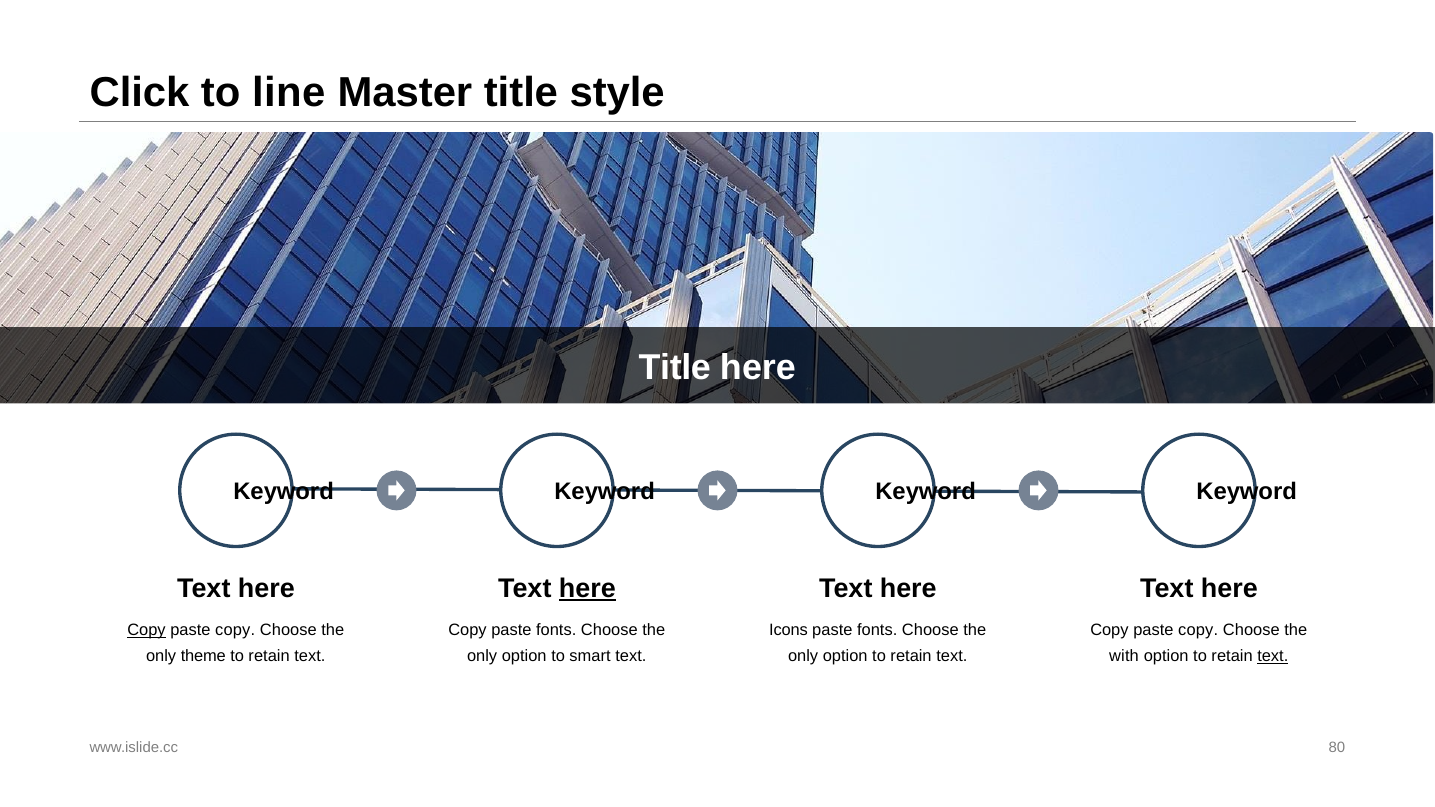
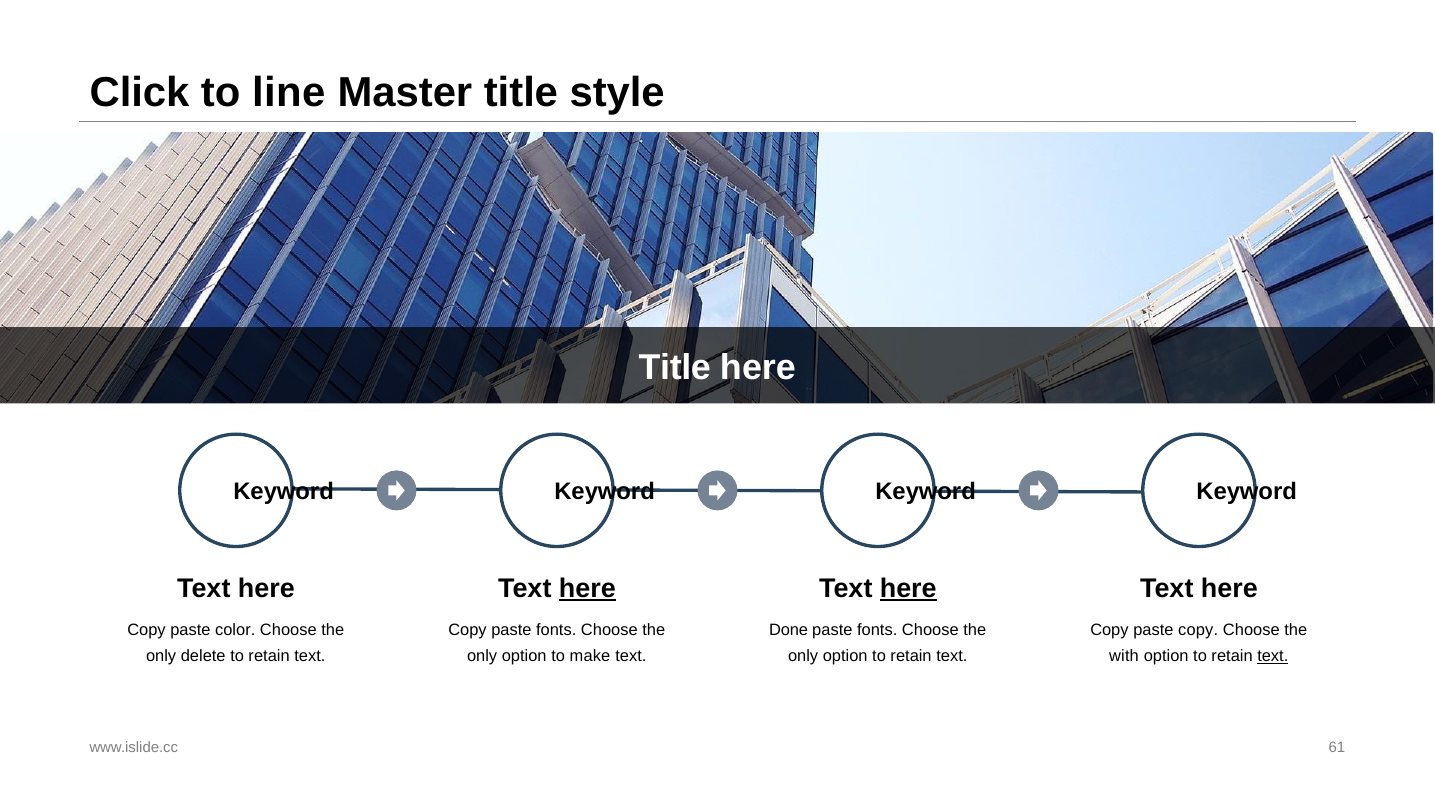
here underline: none -> present (908, 588)
Copy underline: present -> none (146, 631)
copy: copy -> color (235, 631)
Icons: Icons -> Done (788, 631)
theme: theme -> delete (203, 656)
smart: smart -> make (590, 656)
80: 80 -> 61 (1337, 748)
